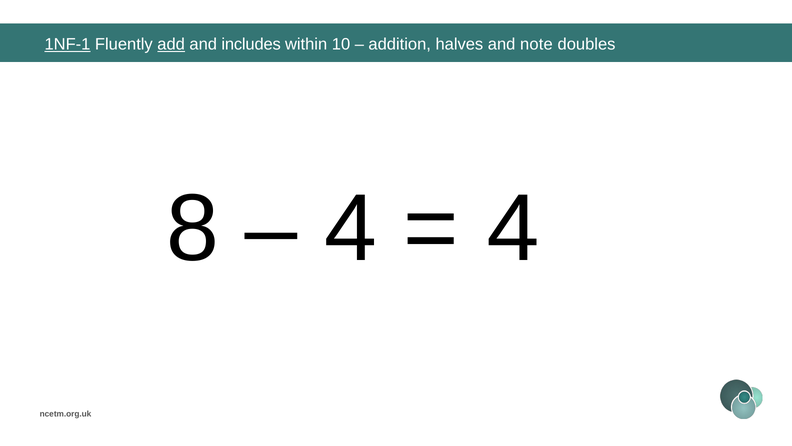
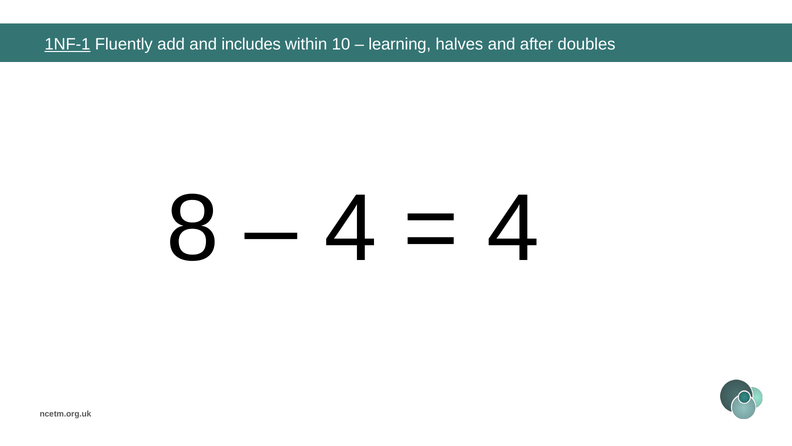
add underline: present -> none (171, 44)
addition: addition -> learning (400, 44)
note: note -> after (536, 44)
